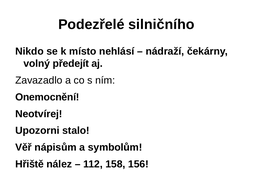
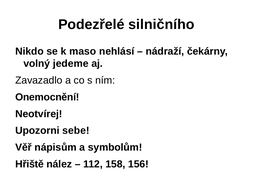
místo: místo -> maso (83, 51)
předejít: předejít -> jedeme (71, 63)
stalo: stalo -> sebe (76, 130)
